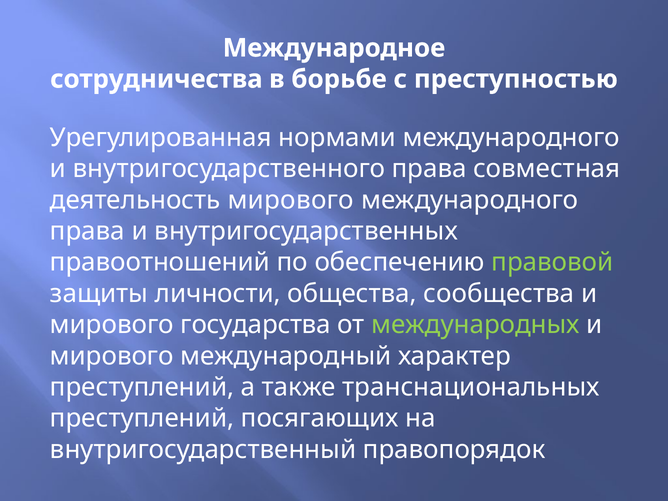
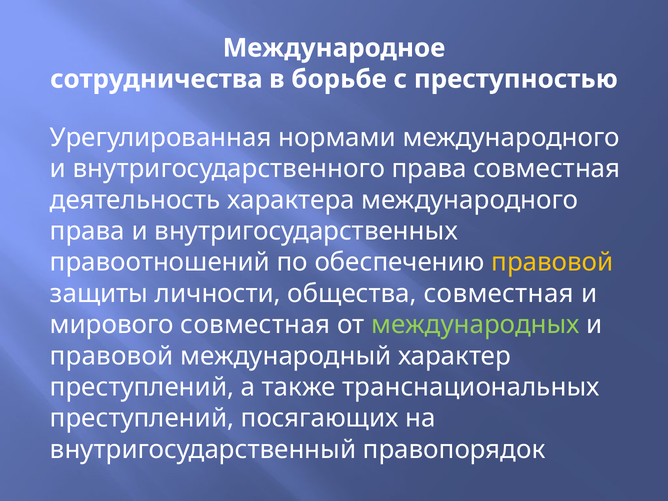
деятельность мирового: мирового -> характера (291, 200)
правовой colour: light green -> yellow (552, 262)
общества сообщества: сообщества -> совместная (499, 294)
мирового государства: государства -> совместная (255, 325)
мирового: мирового -> правовой (112, 356)
